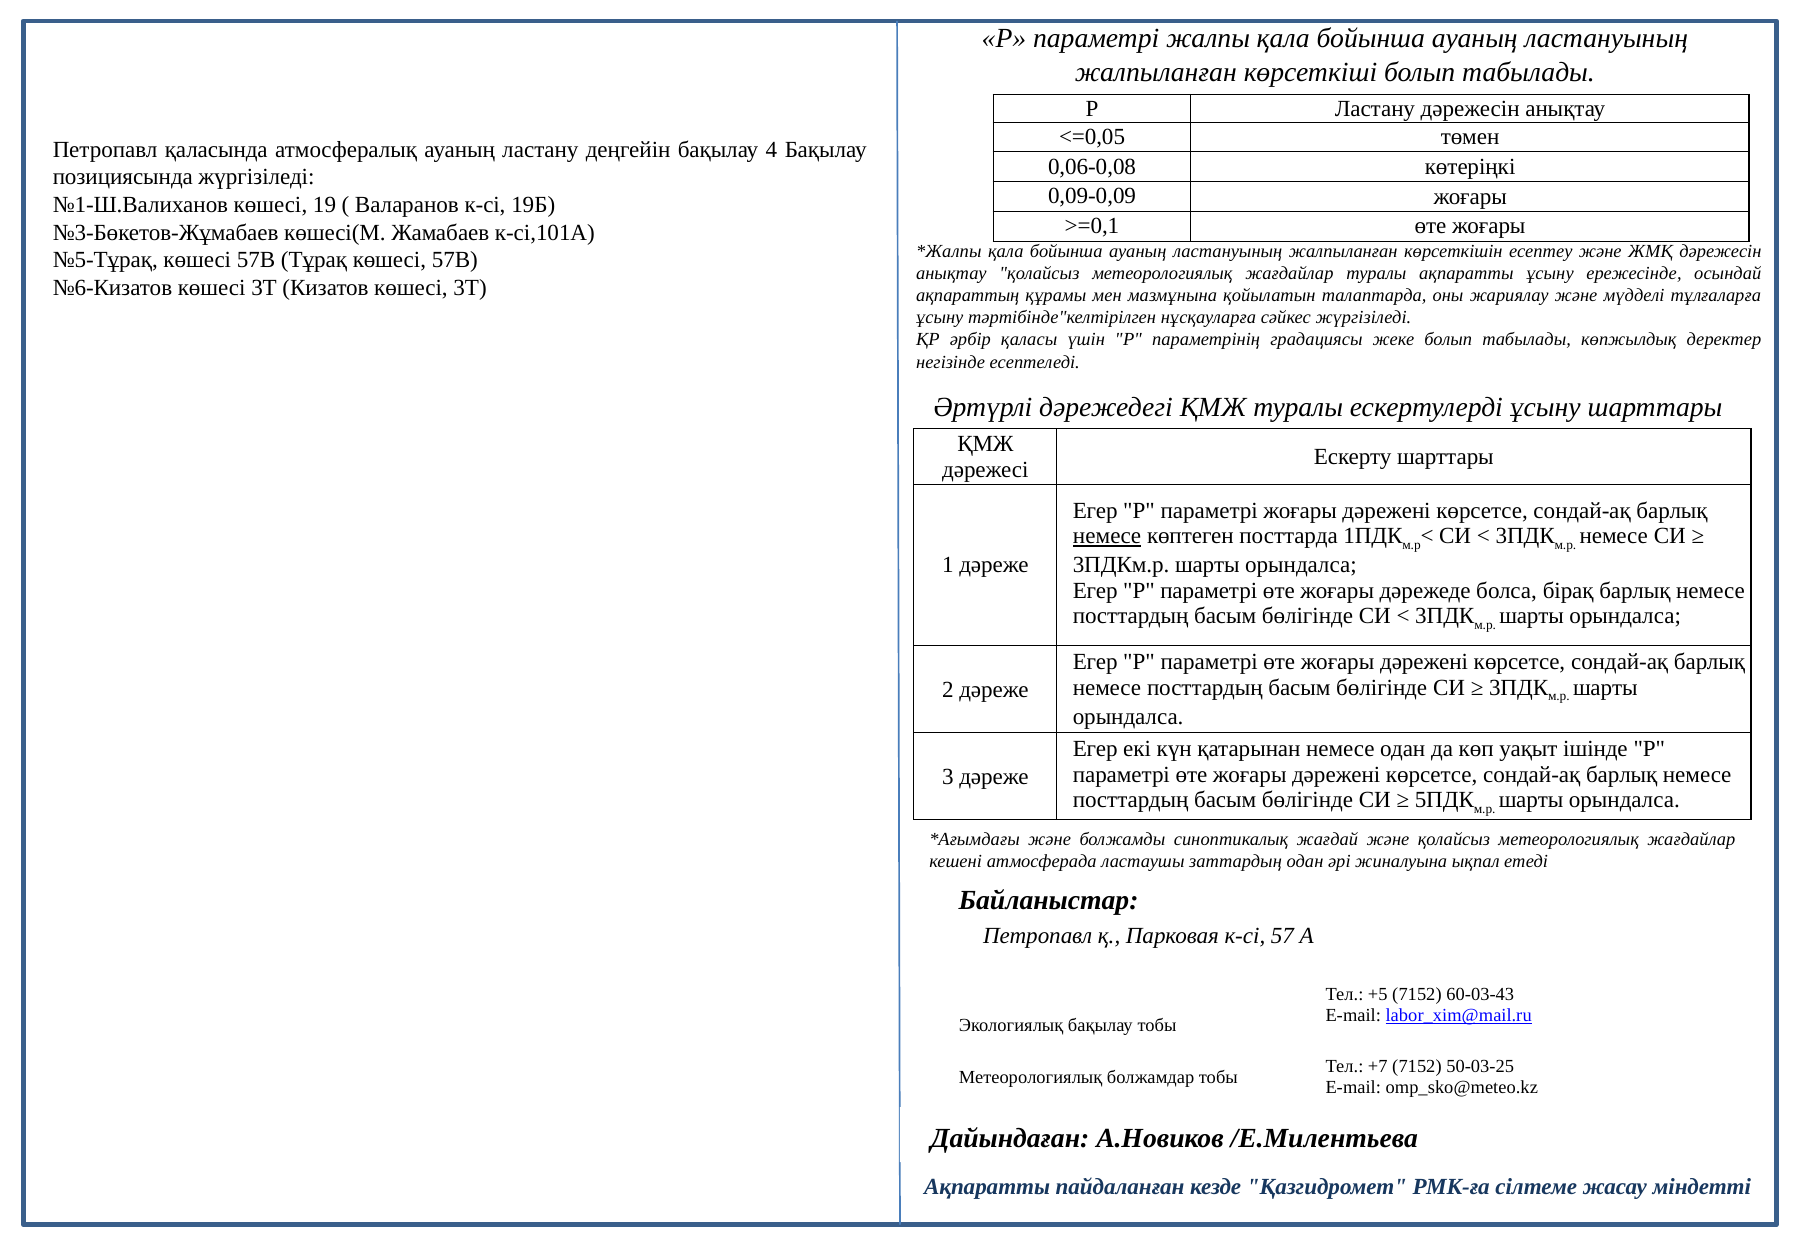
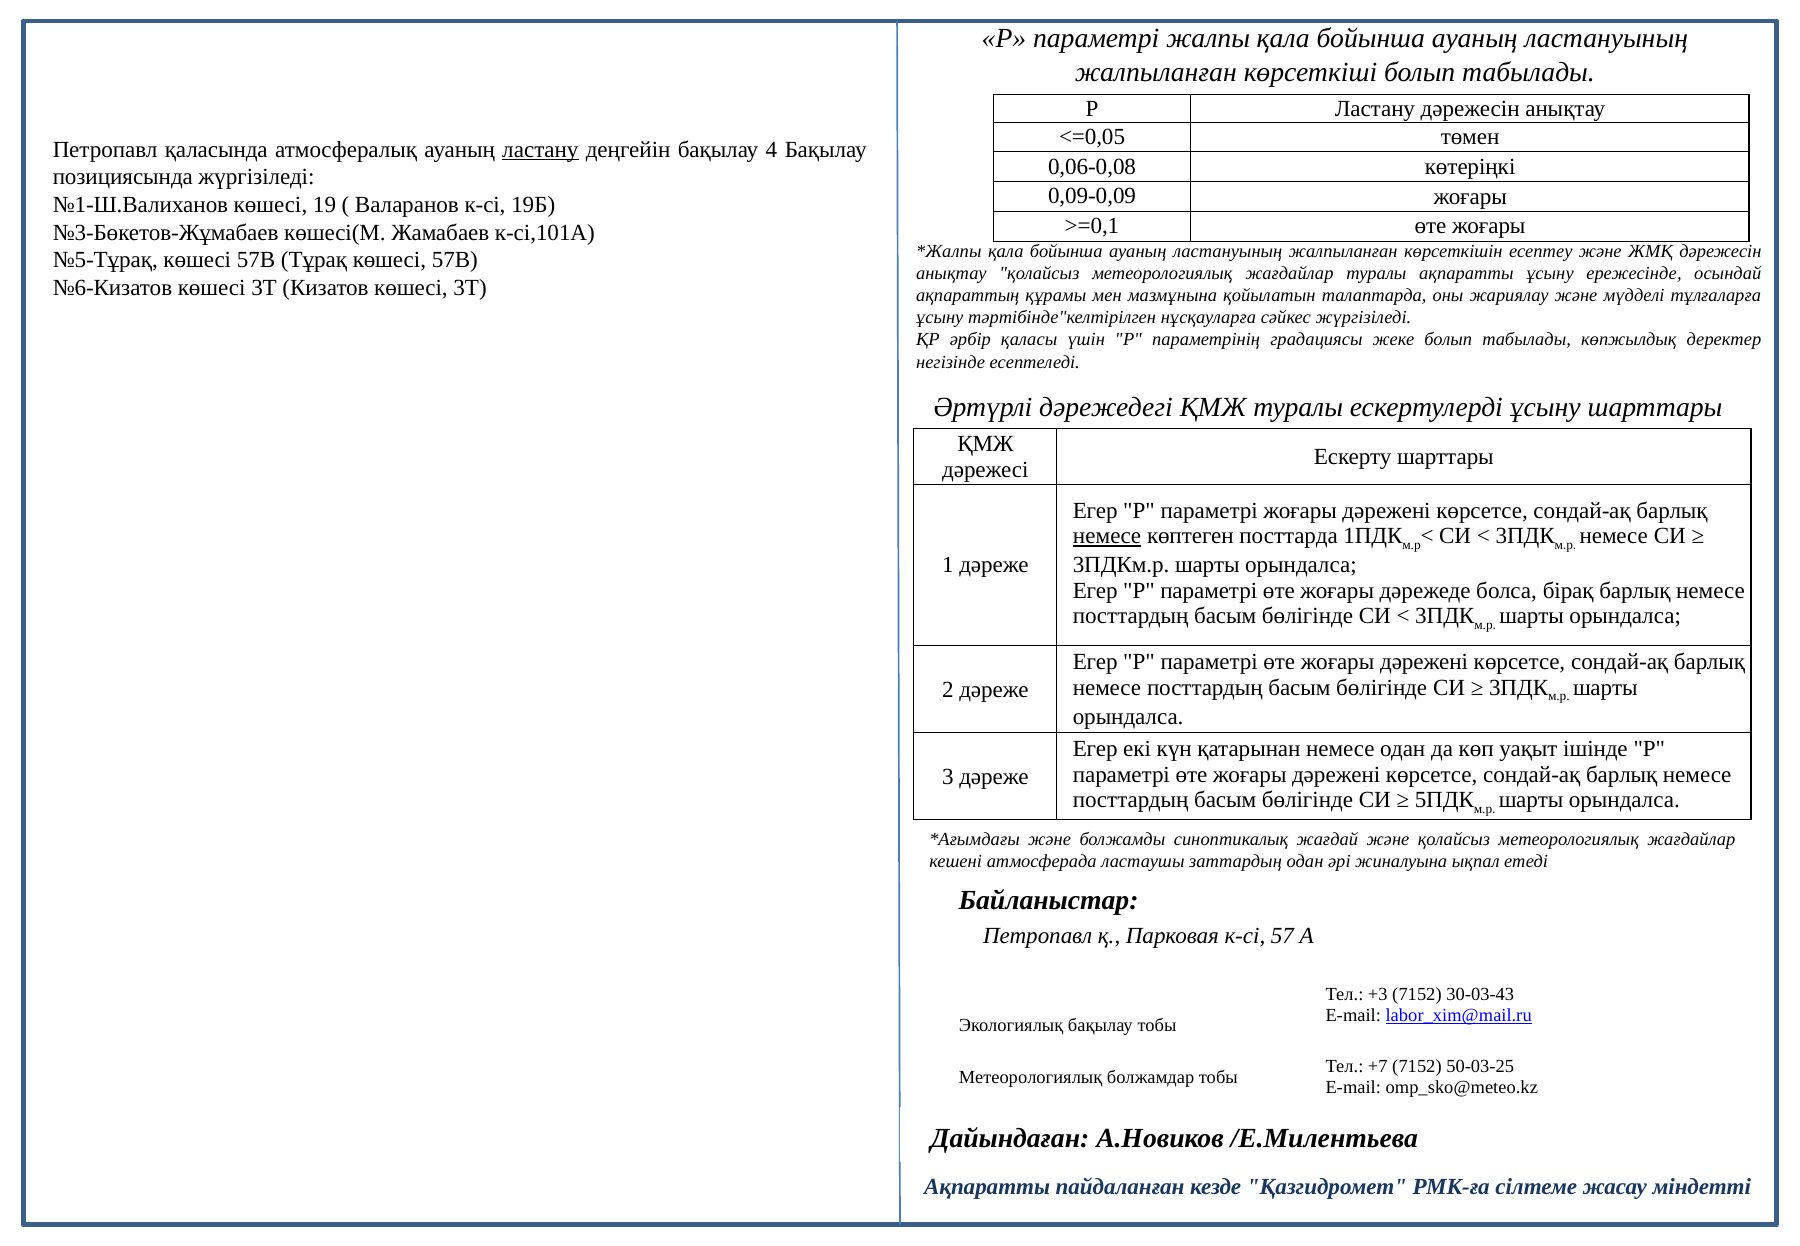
ластану underline: none -> present (540, 149)
+5: +5 -> +3 (1378, 995)
60-03-43: 60-03-43 -> 30-03-43 (1480, 995)
